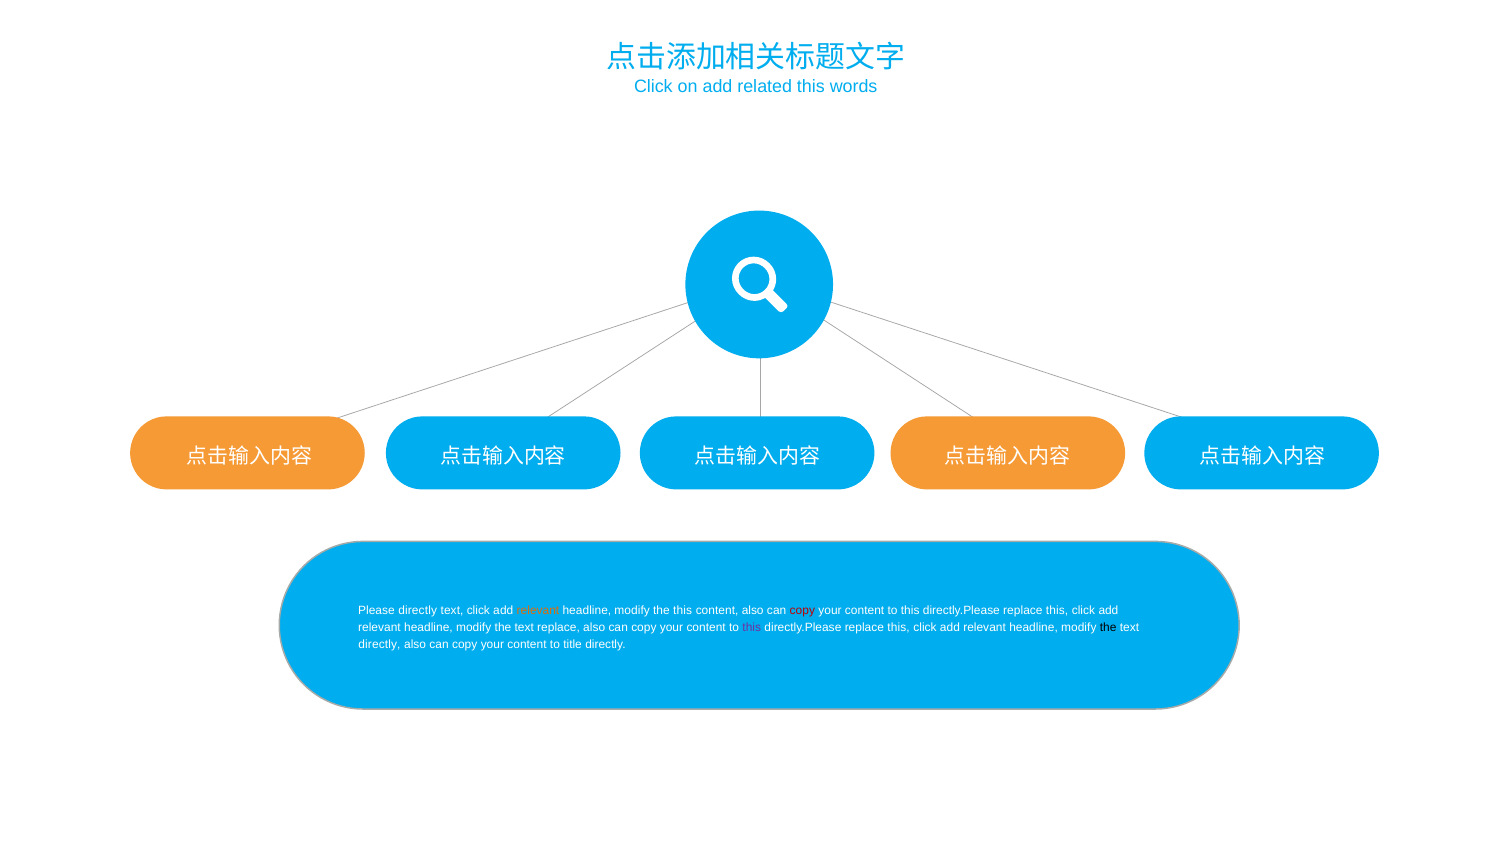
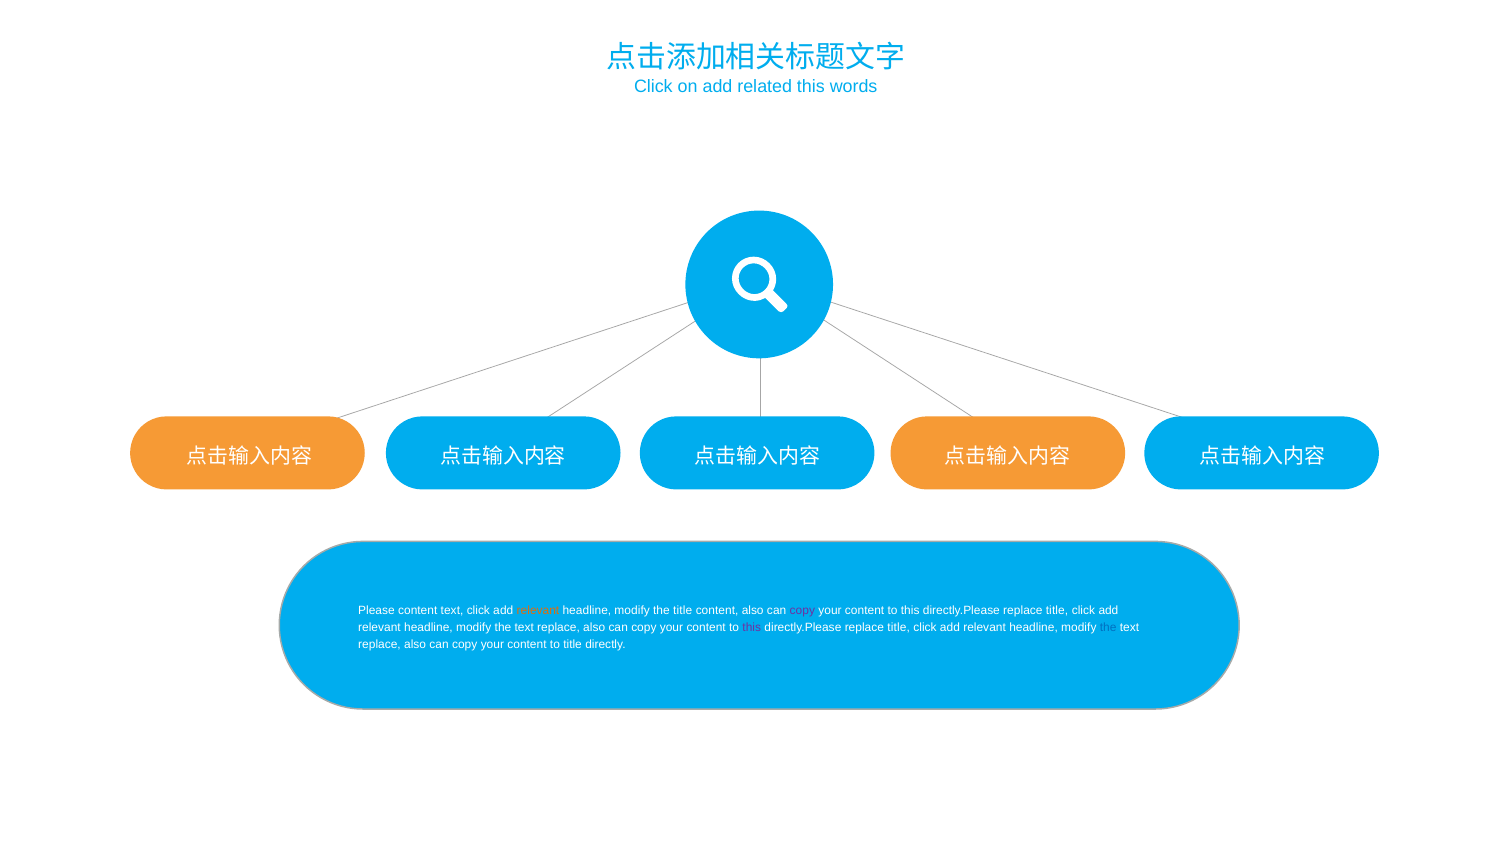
Please directly: directly -> content (418, 610)
the this: this -> title (683, 610)
copy colour: red -> purple (802, 610)
this: this -> title (1057, 610)
this: this -> title (899, 627)
the colour: black -> blue (1108, 627)
directly: directly -> replace (379, 644)
